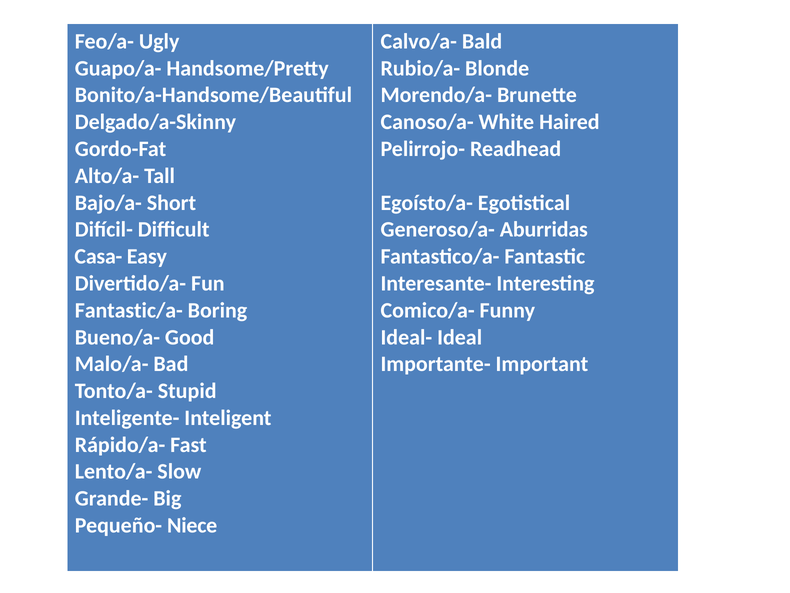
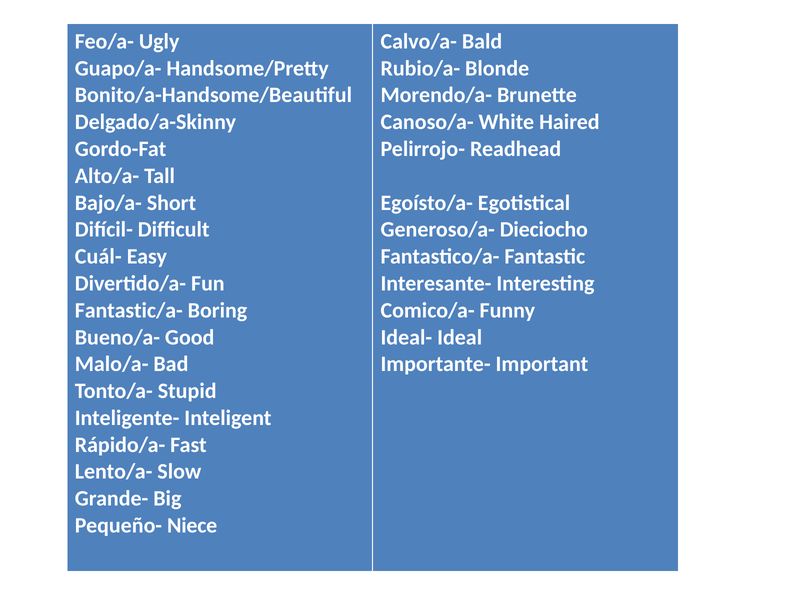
Aburridas: Aburridas -> Dieciocho (544, 229)
Casa-: Casa- -> Cuál- (98, 256)
